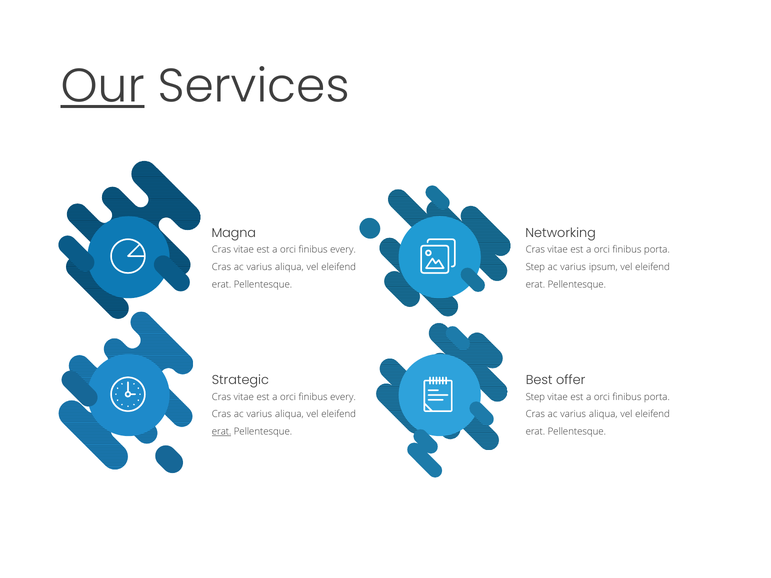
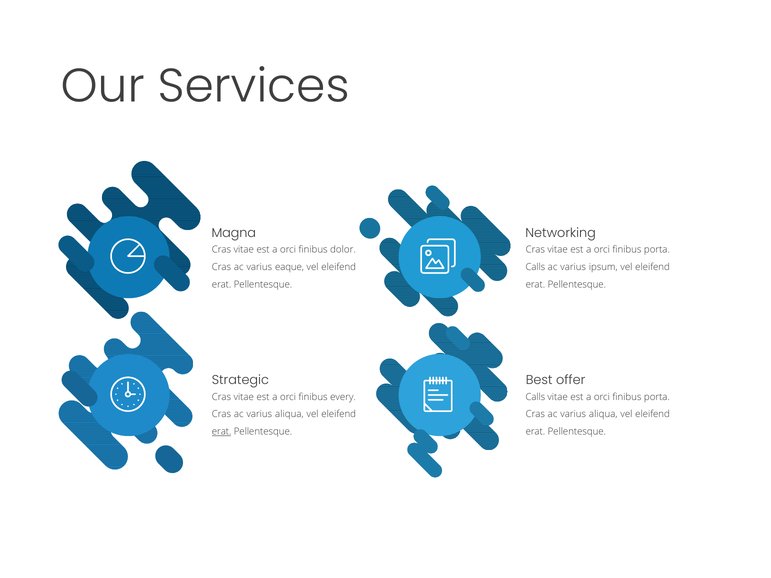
Our underline: present -> none (103, 86)
every: every -> dolor (343, 250)
aliqua: aliqua -> eaque (289, 267)
Step: Step -> Calls (535, 267)
Step: Step -> Calls (535, 397)
